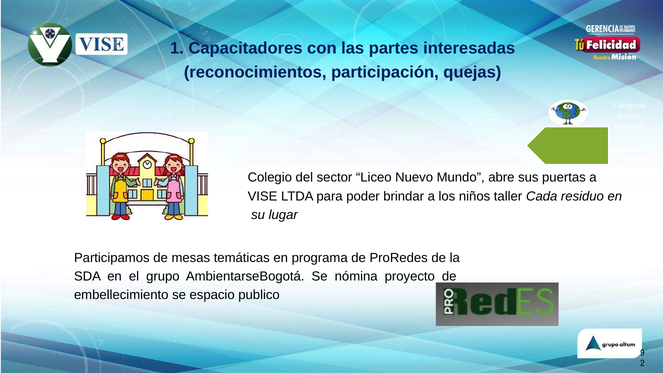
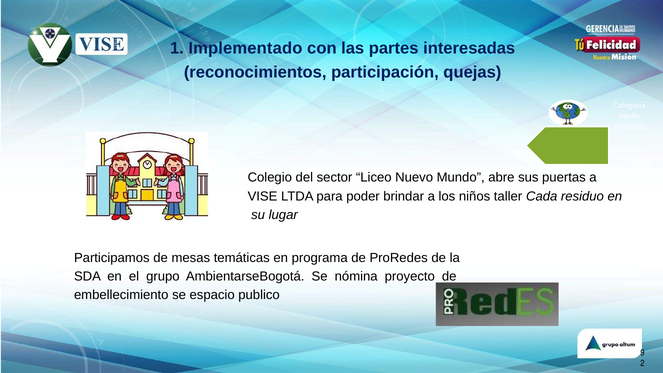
Capacitadores: Capacitadores -> Implementado (245, 48)
